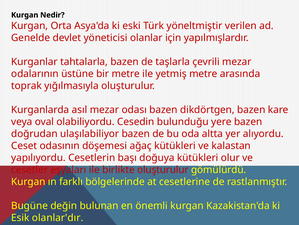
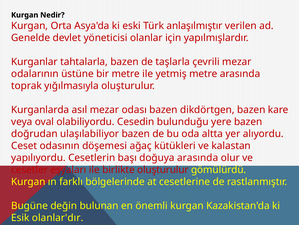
yöneltmiştir: yöneltmiştir -> anlaşılmıştır (194, 26)
doğuya kütükleri: kütükleri -> arasında (198, 157)
